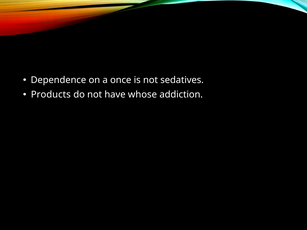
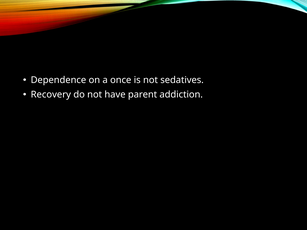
Products: Products -> Recovery (51, 95)
whose: whose -> parent (143, 95)
